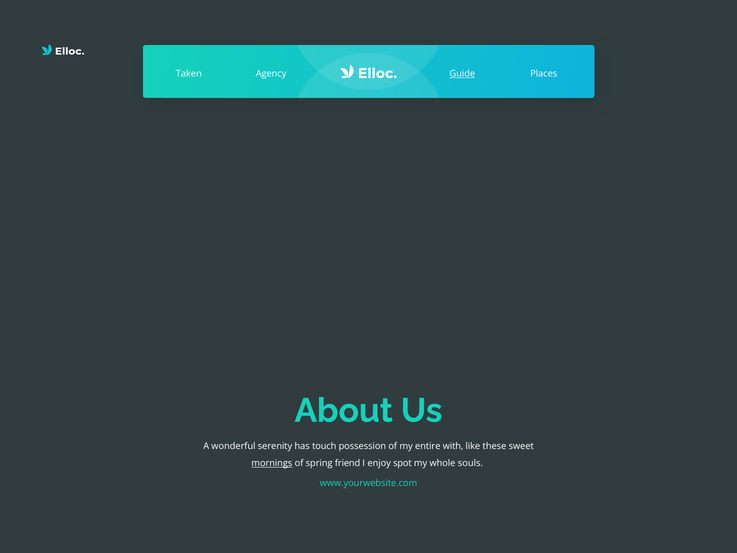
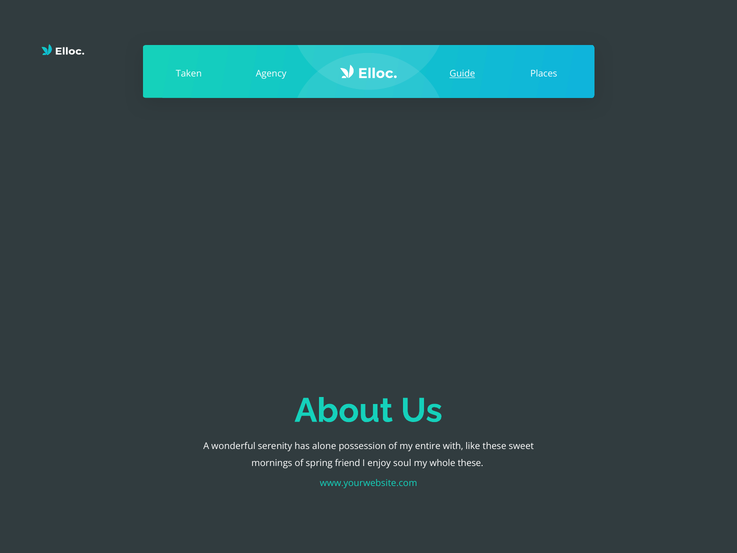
touch: touch -> alone (324, 446)
mornings underline: present -> none (272, 463)
spot: spot -> soul (402, 463)
whole souls: souls -> these (471, 463)
